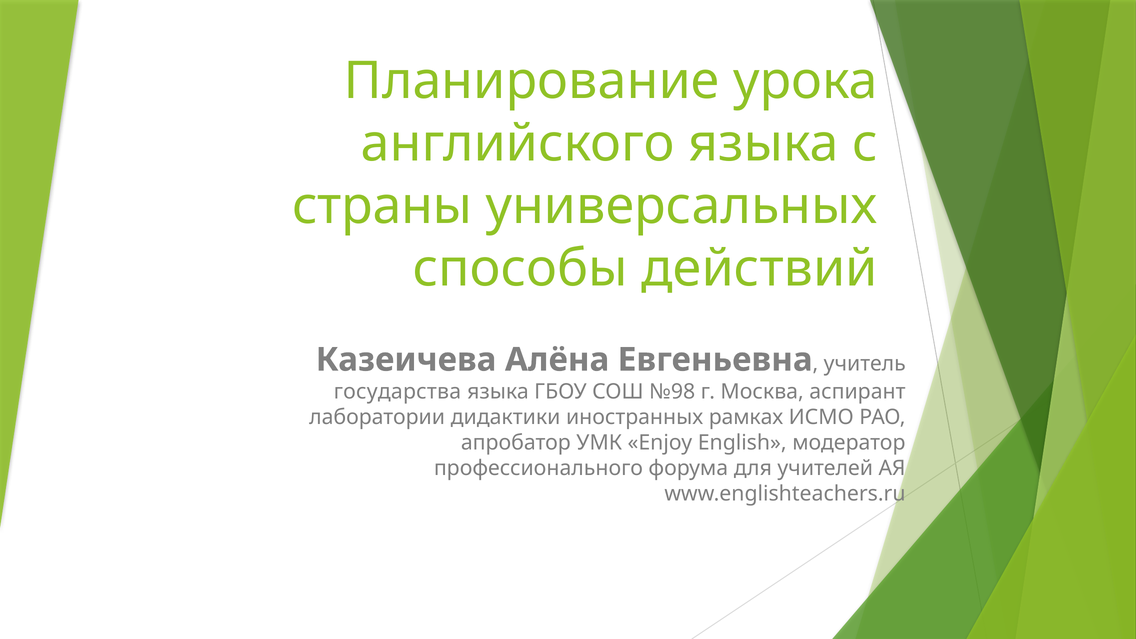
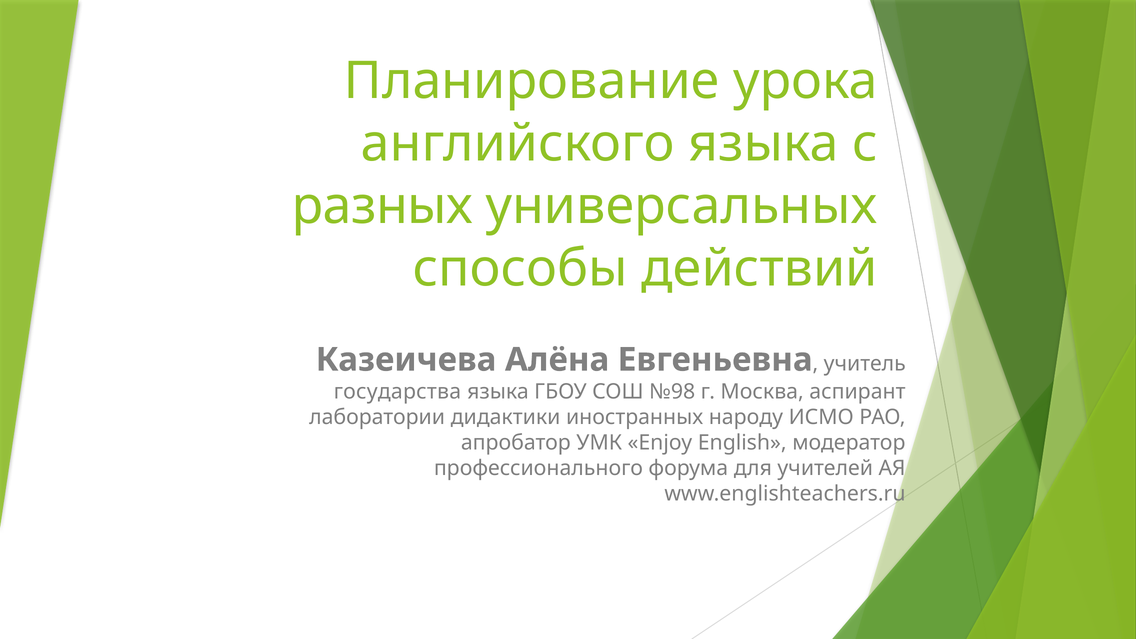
страны: страны -> разных (382, 206)
рамках: рамках -> народу (746, 417)
